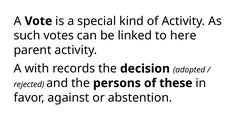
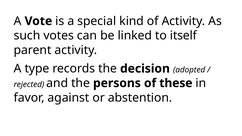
here: here -> itself (183, 36)
with: with -> type (37, 69)
